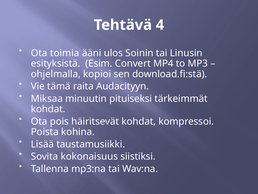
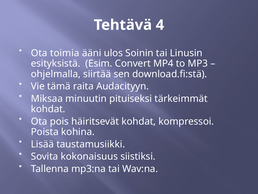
kopioi: kopioi -> siirtää (97, 74)
